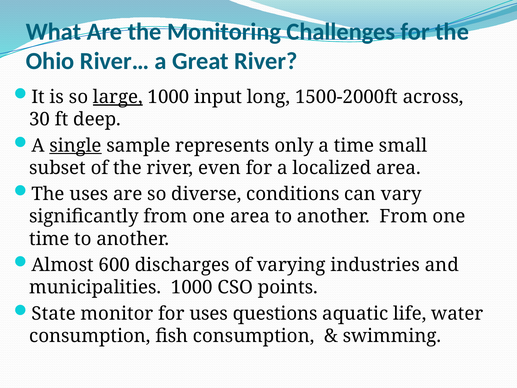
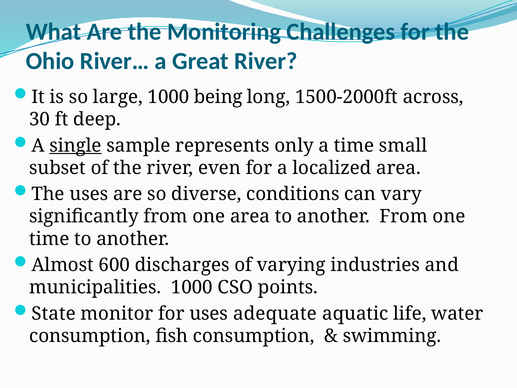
large underline: present -> none (118, 97)
input: input -> being (218, 97)
questions: questions -> adequate (275, 313)
